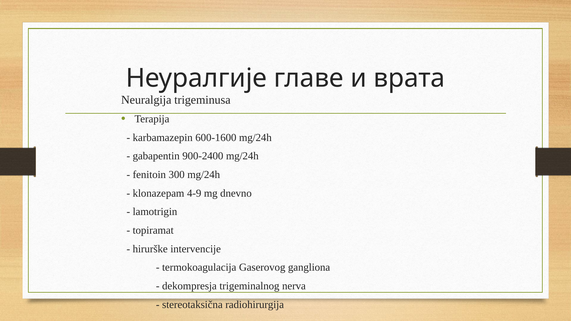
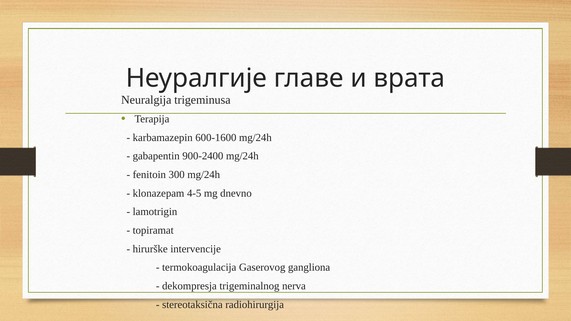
4-9: 4-9 -> 4-5 (194, 193)
